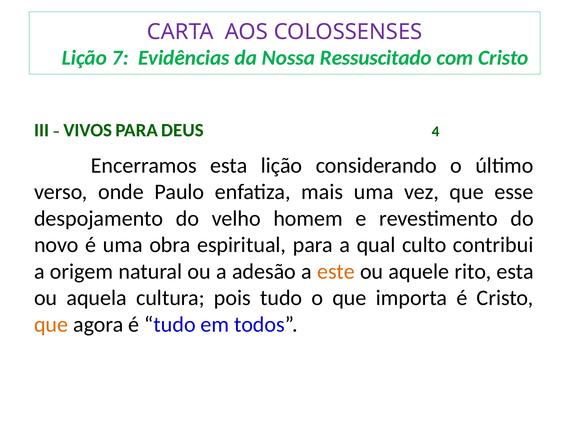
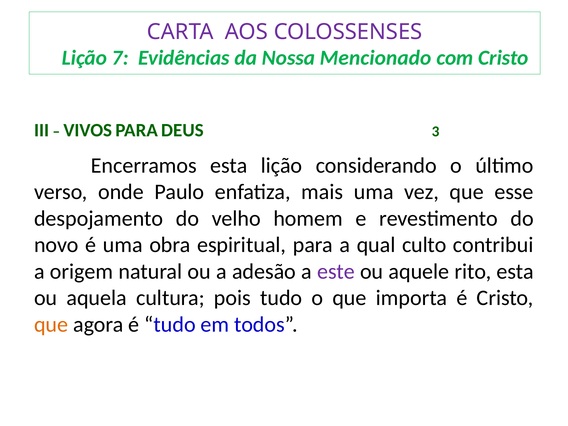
Ressuscitado: Ressuscitado -> Mencionado (376, 58)
4: 4 -> 3 (436, 131)
este colour: orange -> purple (336, 271)
